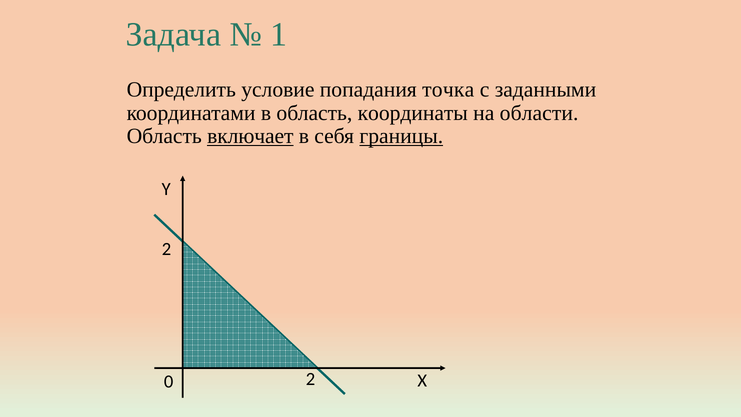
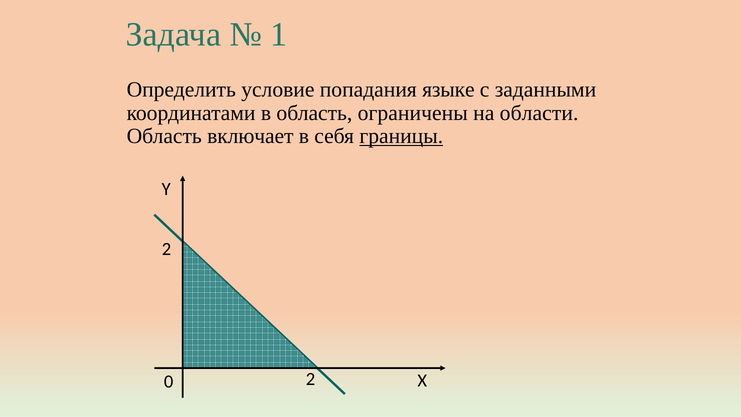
точка: точка -> языке (448, 89)
координаты: координаты -> ограничены (413, 113)
включает underline: present -> none (250, 136)
